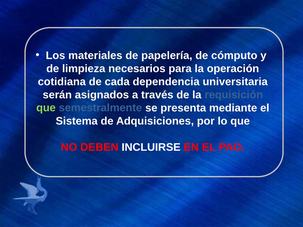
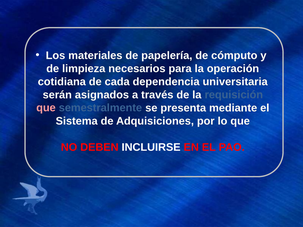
que colour: light green -> pink (46, 108)
